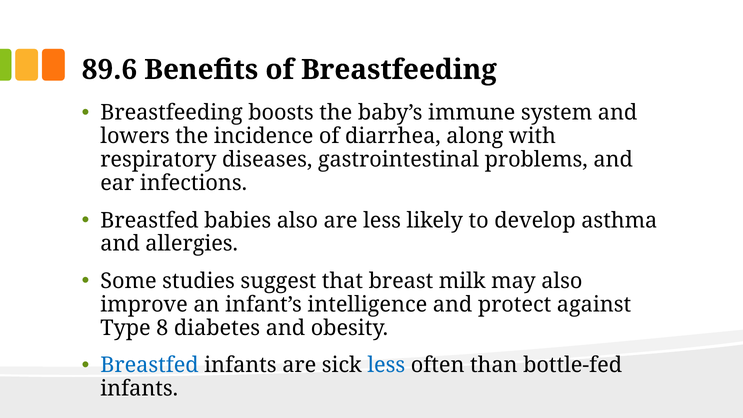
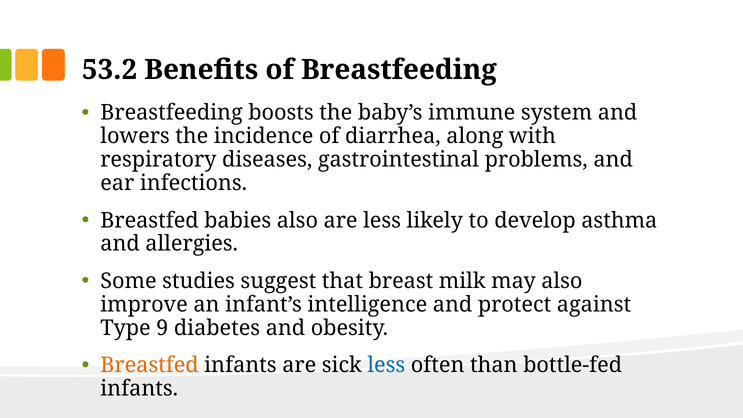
89.6: 89.6 -> 53.2 (109, 70)
8: 8 -> 9 (162, 328)
Breastfed colour: blue -> orange (149, 365)
